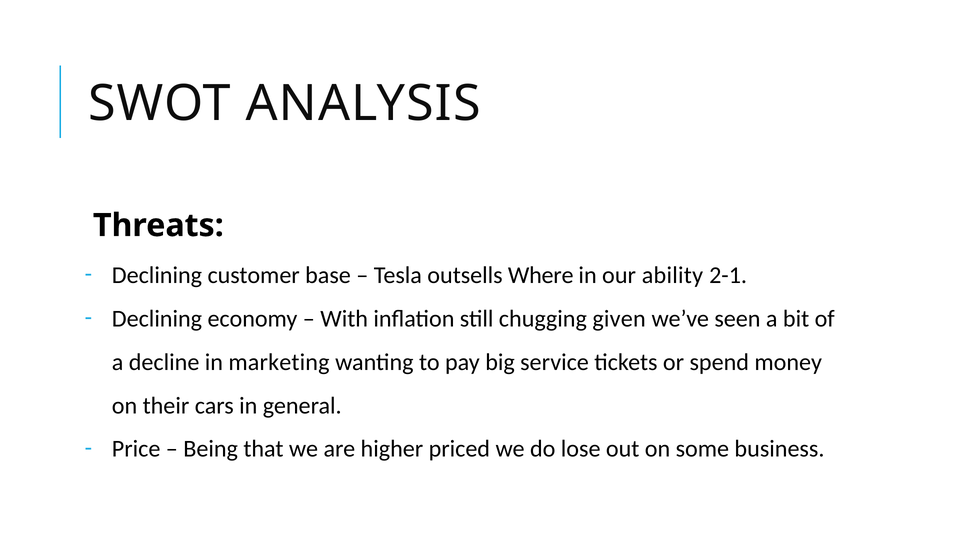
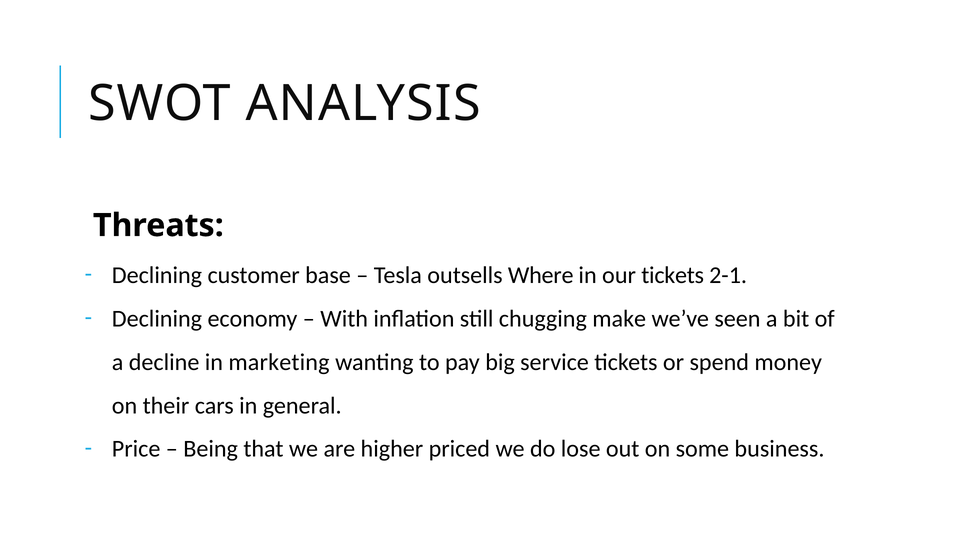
our ability: ability -> tickets (673, 275)
given: given -> make (619, 319)
